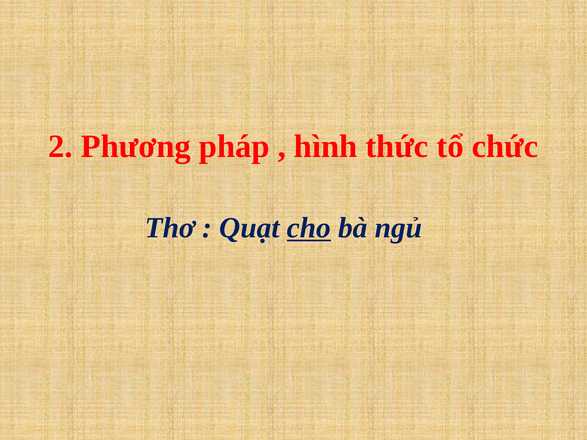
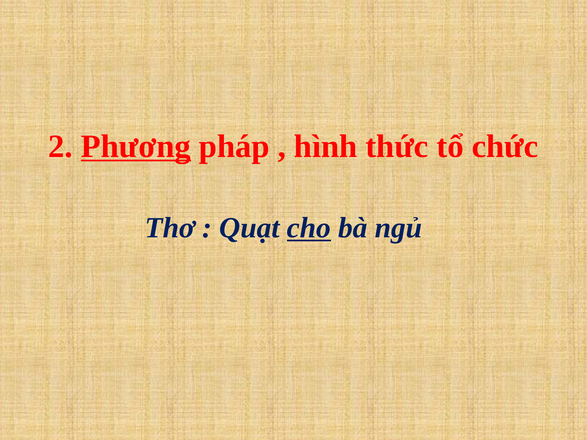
Phương underline: none -> present (136, 147)
